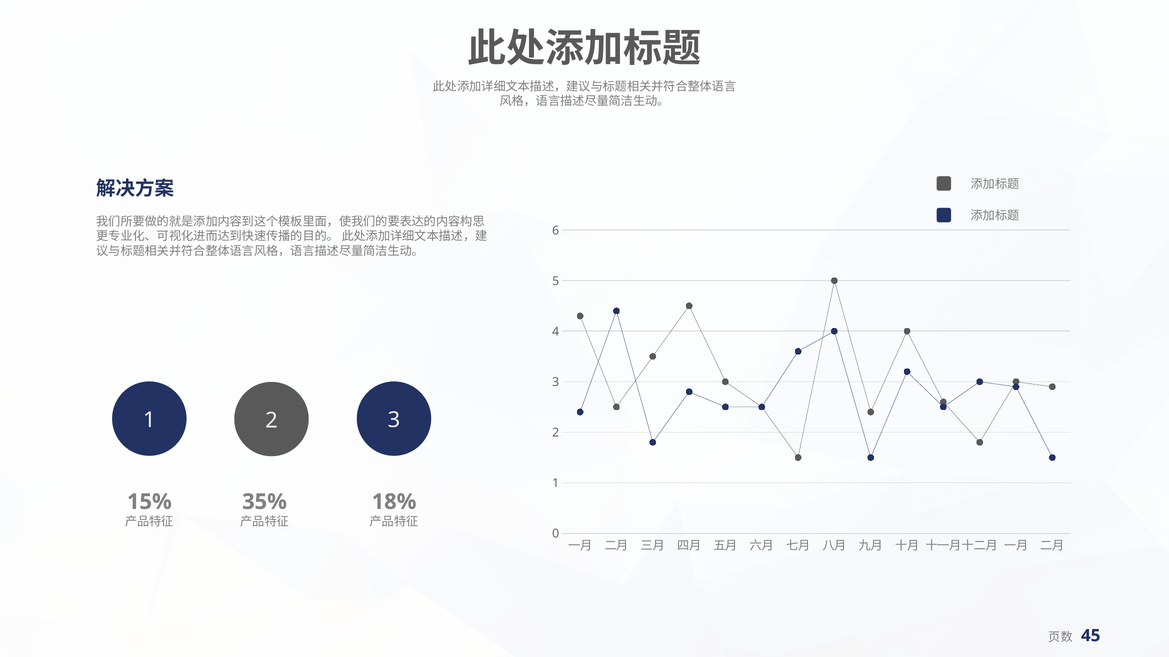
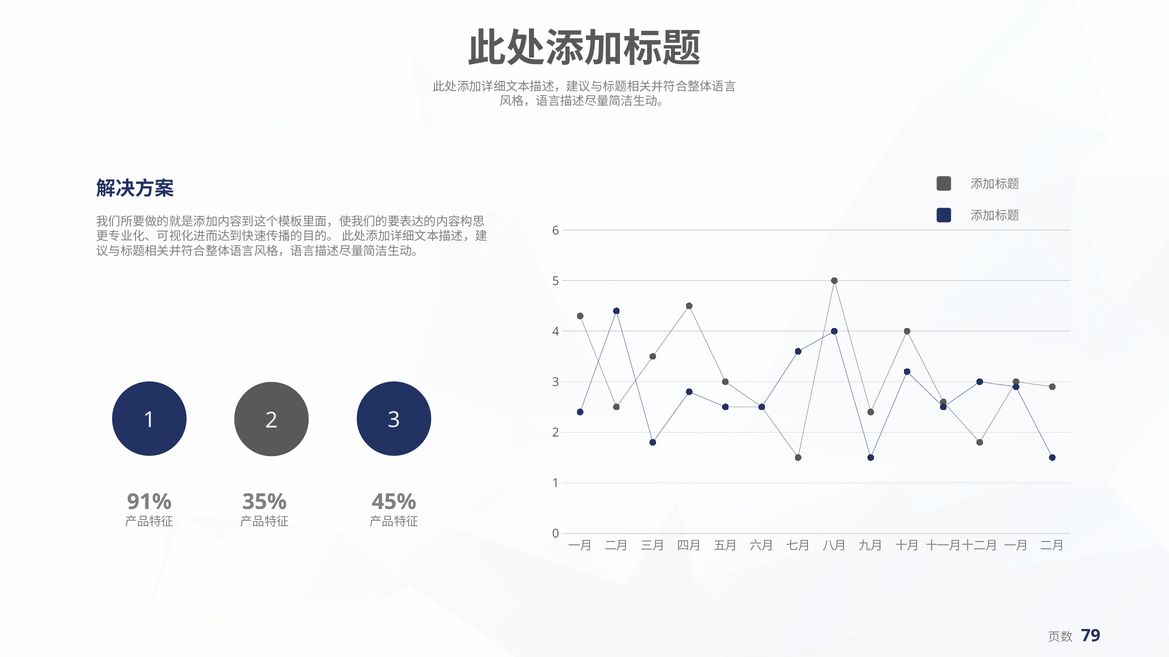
15%: 15% -> 91% (149, 502)
18%: 18% -> 45% (394, 502)
45: 45 -> 79 (1091, 636)
